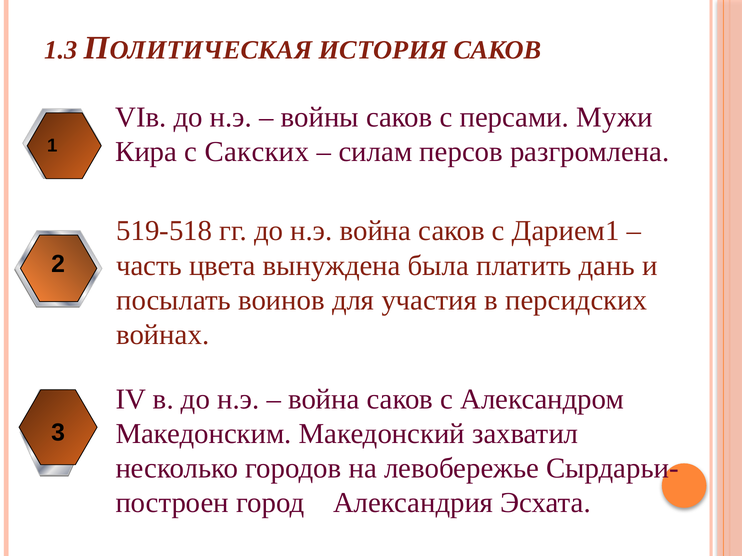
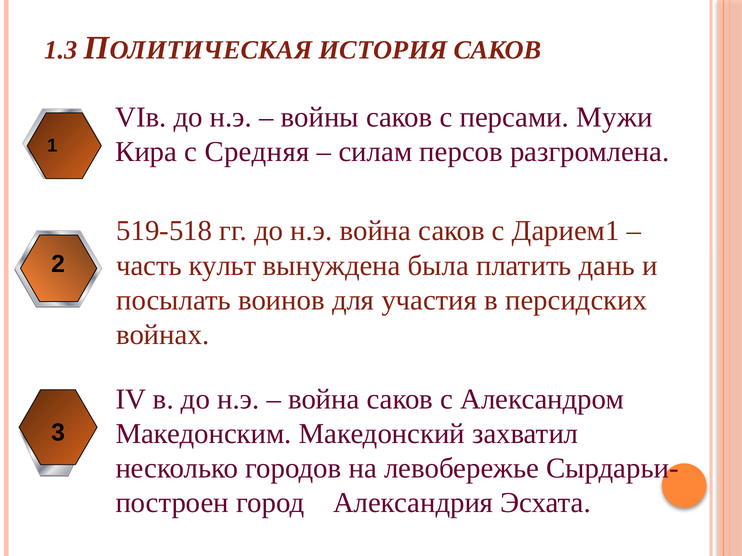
Сакских: Сакских -> Средняя (257, 152)
цвета: цвета -> культ (222, 266)
